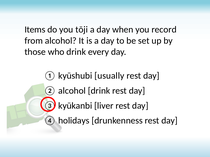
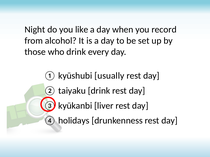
Items: Items -> Night (35, 30)
tōji: tōji -> like (82, 30)
② alcohol: alcohol -> taiyaku (72, 91)
